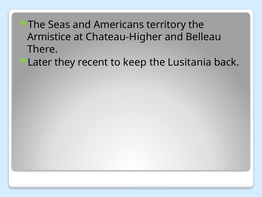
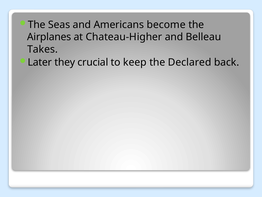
territory: territory -> become (166, 25)
Armistice: Armistice -> Airplanes (49, 37)
There: There -> Takes (42, 49)
recent: recent -> crucial (93, 62)
Lusitania: Lusitania -> Declared (190, 62)
